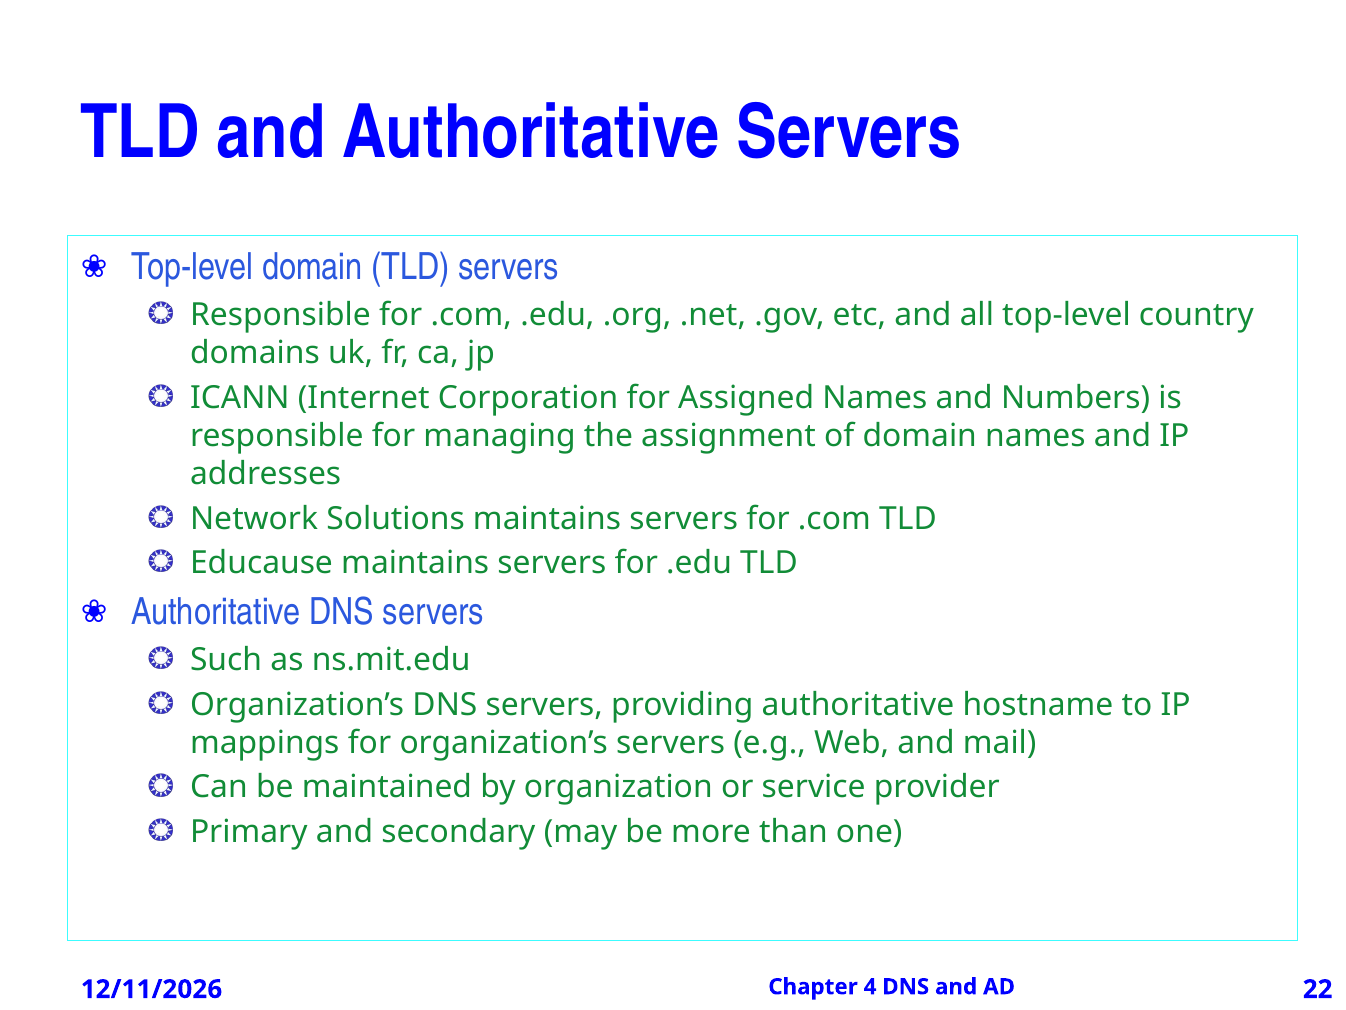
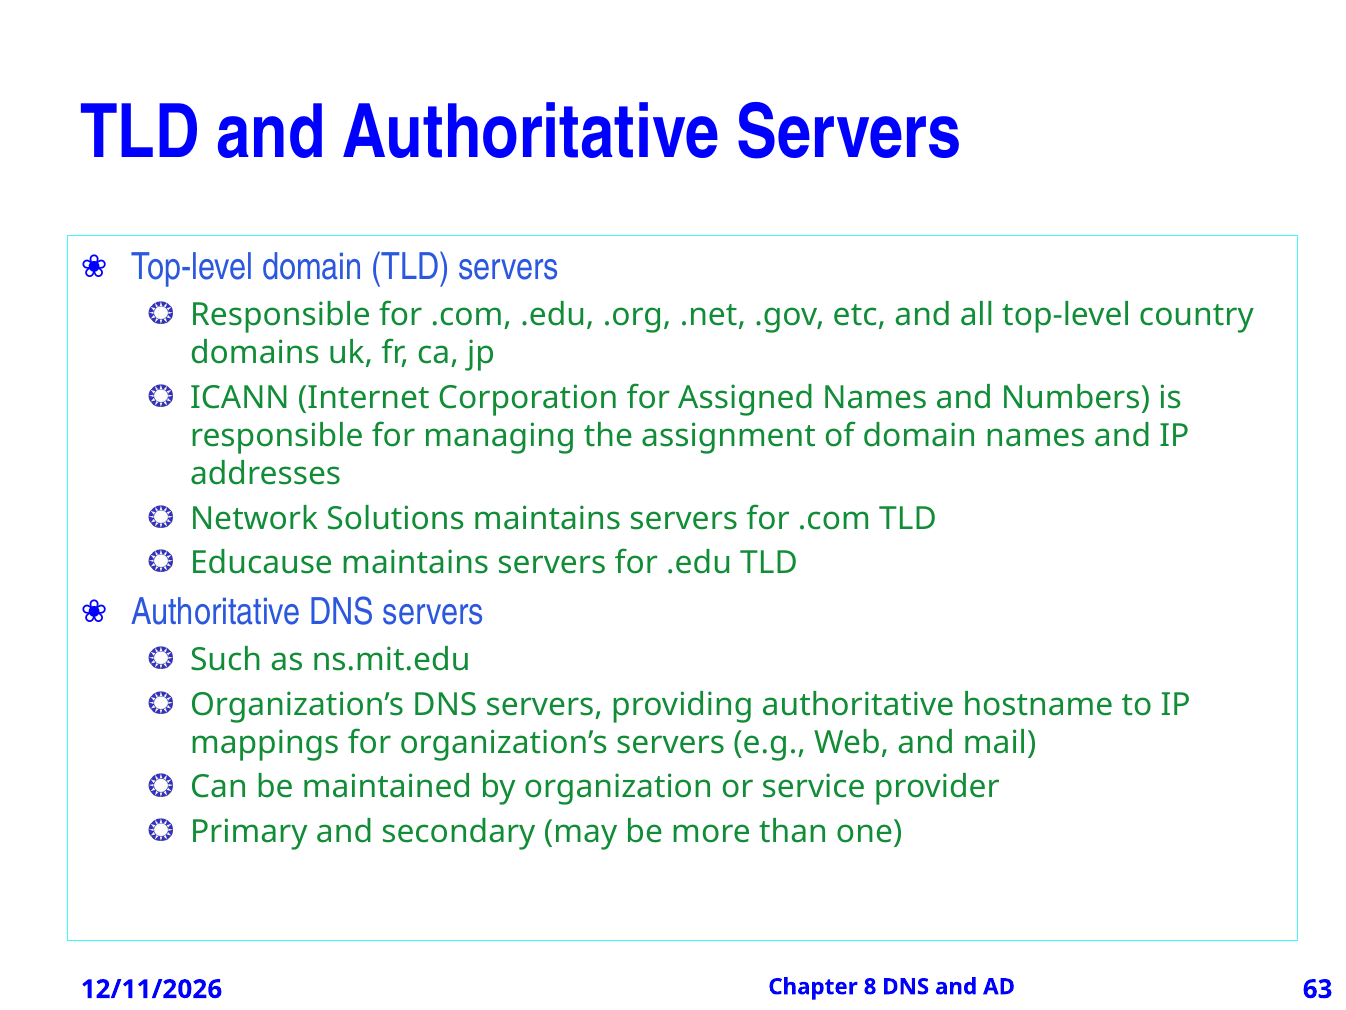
4: 4 -> 8 (870, 986)
22: 22 -> 63 (1318, 989)
